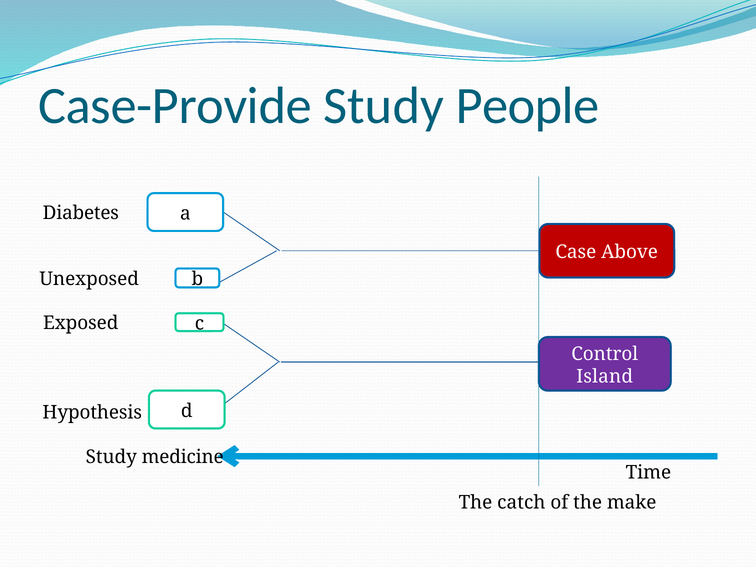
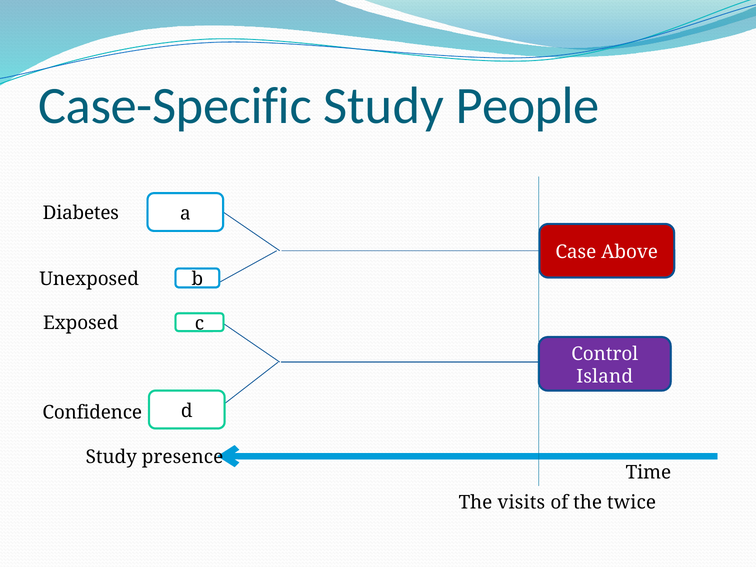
Case-Provide: Case-Provide -> Case-Specific (175, 106)
Hypothesis: Hypothesis -> Confidence (92, 413)
medicine: medicine -> presence (183, 457)
catch: catch -> visits (521, 502)
make: make -> twice (632, 502)
